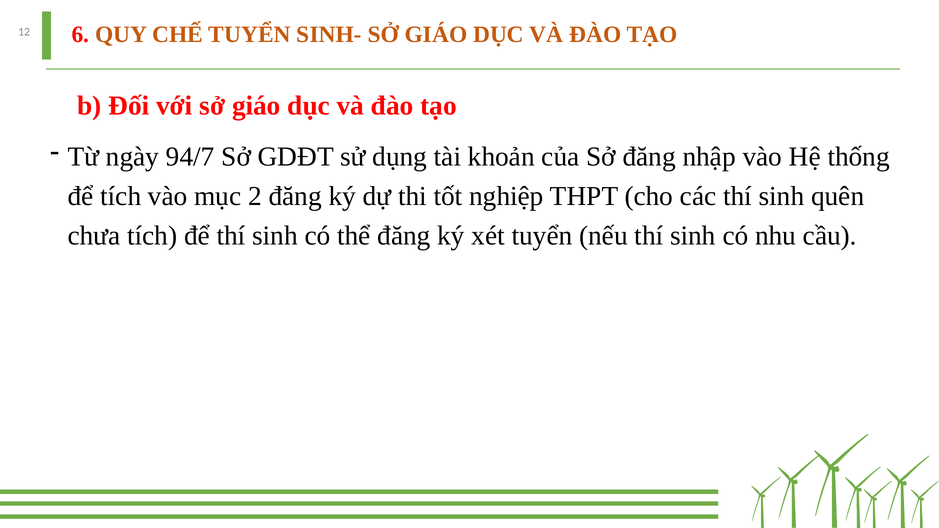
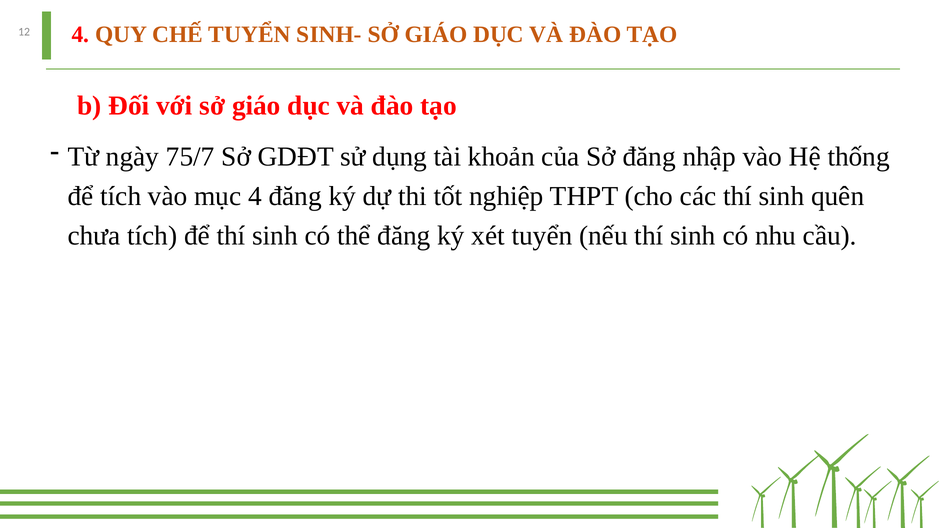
12 6: 6 -> 4 (80, 35)
94/7: 94/7 -> 75/7 (190, 157)
mục 2: 2 -> 4 (255, 196)
